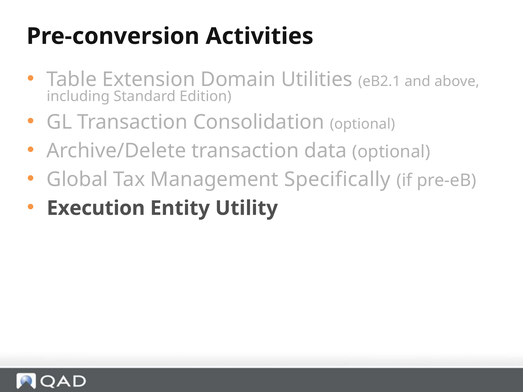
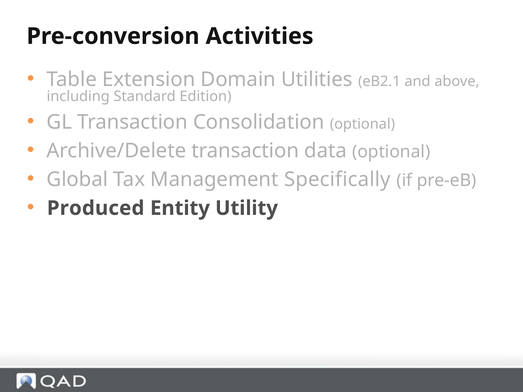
Execution: Execution -> Produced (96, 208)
